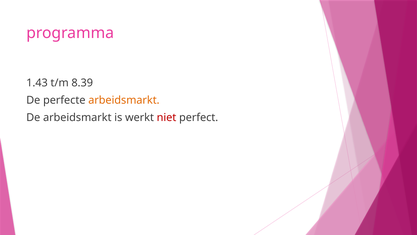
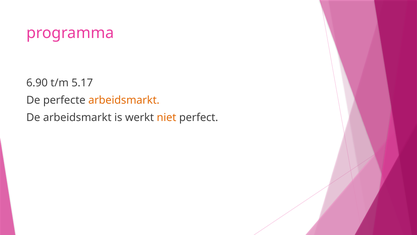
1.43: 1.43 -> 6.90 (37, 83)
8.39: 8.39 -> 5.17 (82, 83)
niet colour: red -> orange (167, 117)
